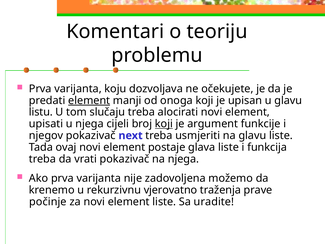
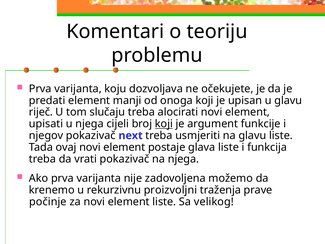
element underline: present -> none (89, 100)
listu: listu -> riječ (41, 112)
vjerovatno: vjerovatno -> proizvoljni (170, 190)
uradite: uradite -> velikog (214, 201)
